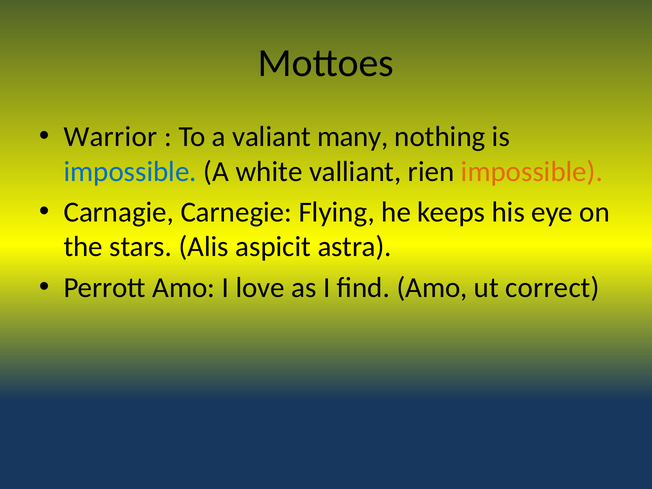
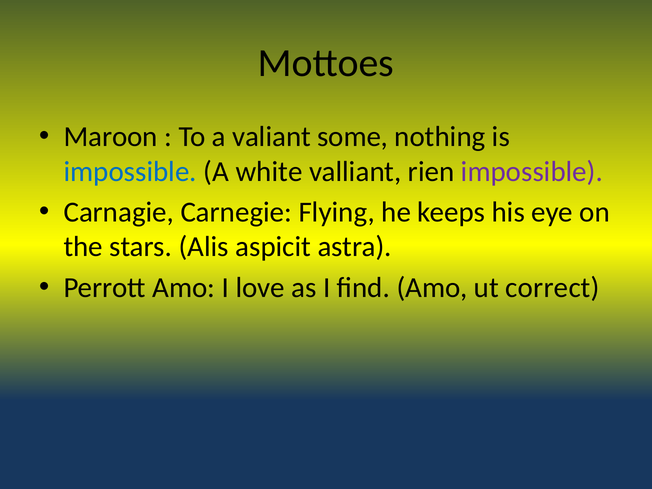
Warrior: Warrior -> Maroon (111, 137)
many: many -> some (353, 137)
impossible colour: orange -> purple (532, 172)
